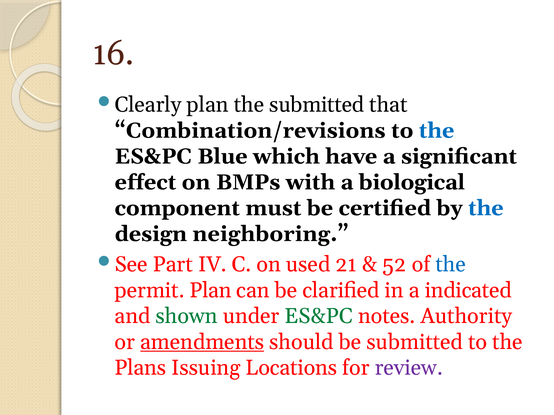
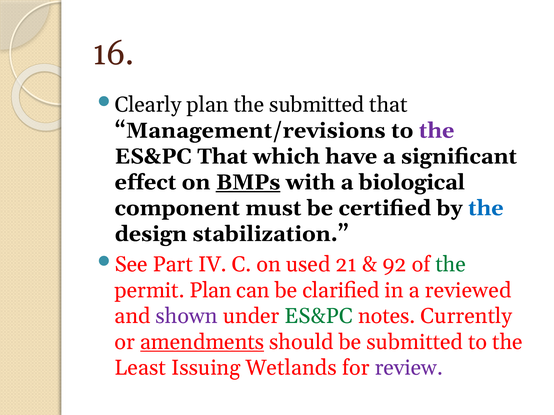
Combination/revisions: Combination/revisions -> Management/revisions (250, 131)
the colour: blue -> purple (437, 131)
ES&PC Blue: Blue -> That (222, 157)
BMPs underline: none -> present (248, 182)
neighboring: neighboring -> stabilization (271, 234)
52: 52 -> 92 (395, 265)
the colour: blue -> green (451, 265)
indicated: indicated -> reviewed (468, 291)
shown colour: green -> purple (187, 316)
Authority: Authority -> Currently (466, 316)
Plans: Plans -> Least (140, 368)
Locations: Locations -> Wetlands (291, 368)
